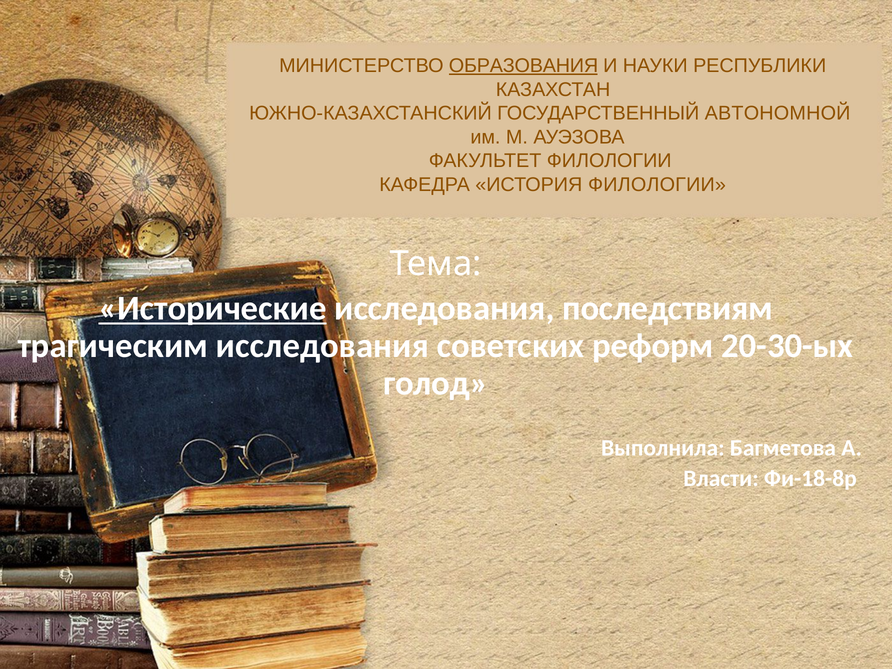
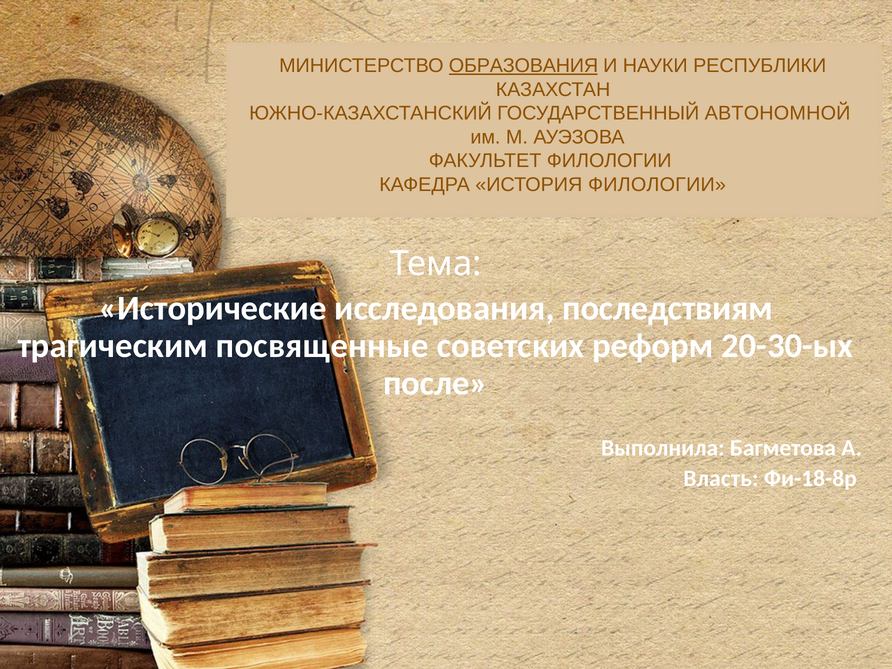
Исторические underline: present -> none (213, 308)
трагическим исследования: исследования -> посвященные (322, 346)
голод: голод -> после (436, 383)
Власти: Власти -> Власть (721, 478)
